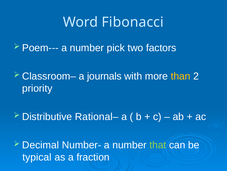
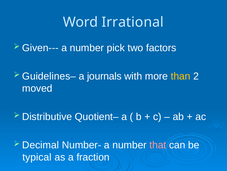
Fibonacci: Fibonacci -> Irrational (133, 22)
Poem---: Poem--- -> Given--- (40, 48)
Classroom–: Classroom– -> Guidelines– (49, 76)
priority: priority -> moved (37, 88)
Rational–: Rational– -> Quotient– (97, 116)
that colour: light green -> pink (158, 145)
